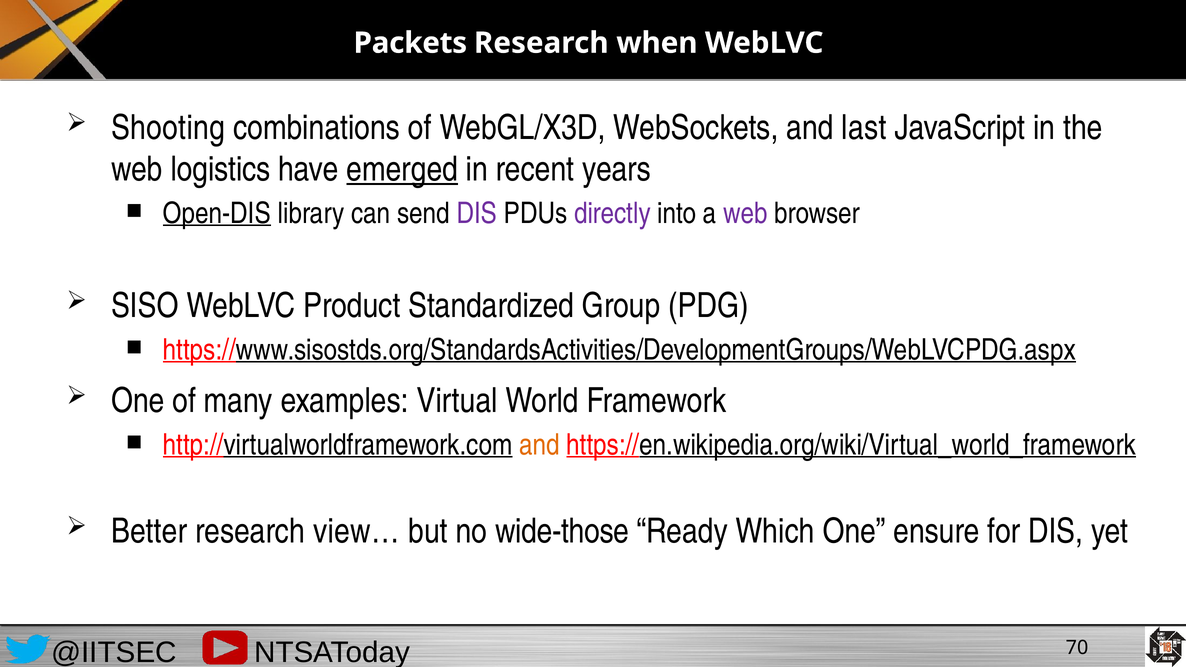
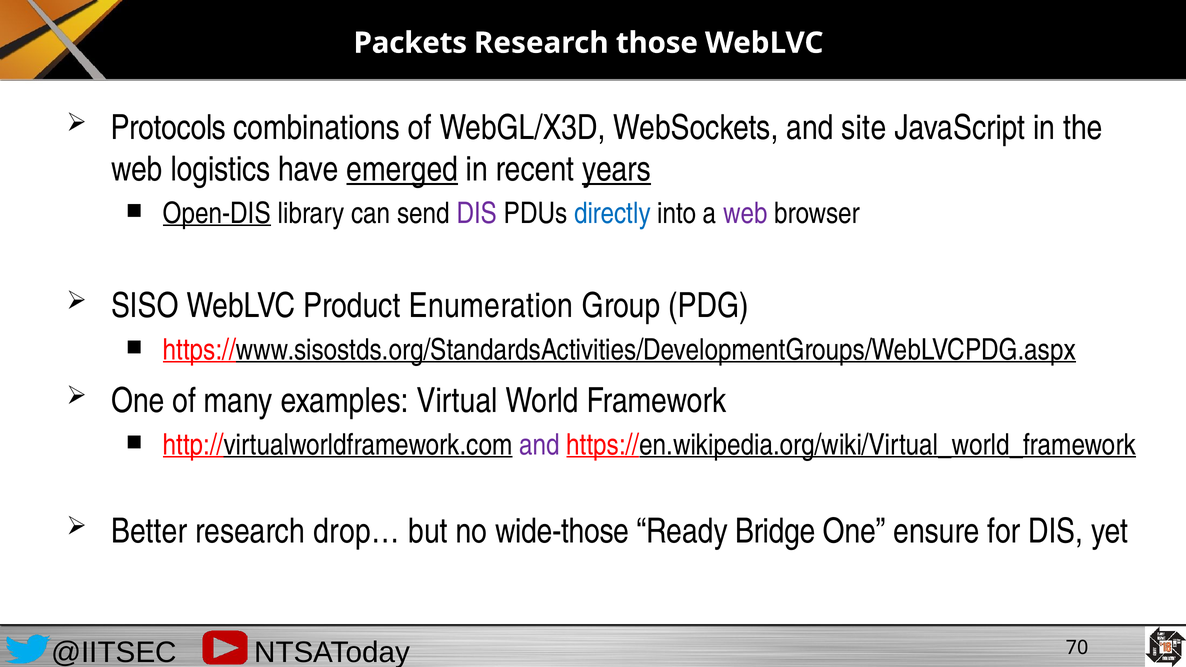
when: when -> those (657, 43)
Shooting: Shooting -> Protocols (168, 128)
last: last -> site (864, 128)
years underline: none -> present (617, 169)
directly colour: purple -> blue (612, 213)
Standardized: Standardized -> Enumeration (491, 306)
and colour: orange -> purple (539, 445)
view…: view… -> drop… (356, 531)
Which: Which -> Bridge (775, 531)
